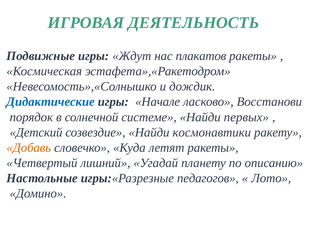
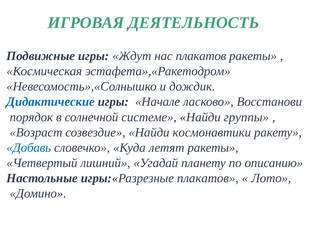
первых: первых -> группы (246, 117)
Детский: Детский -> Возраст (36, 132)
Добавь colour: orange -> blue (29, 147)
игры:«Разрезные педагогов: педагогов -> плакатов (208, 178)
